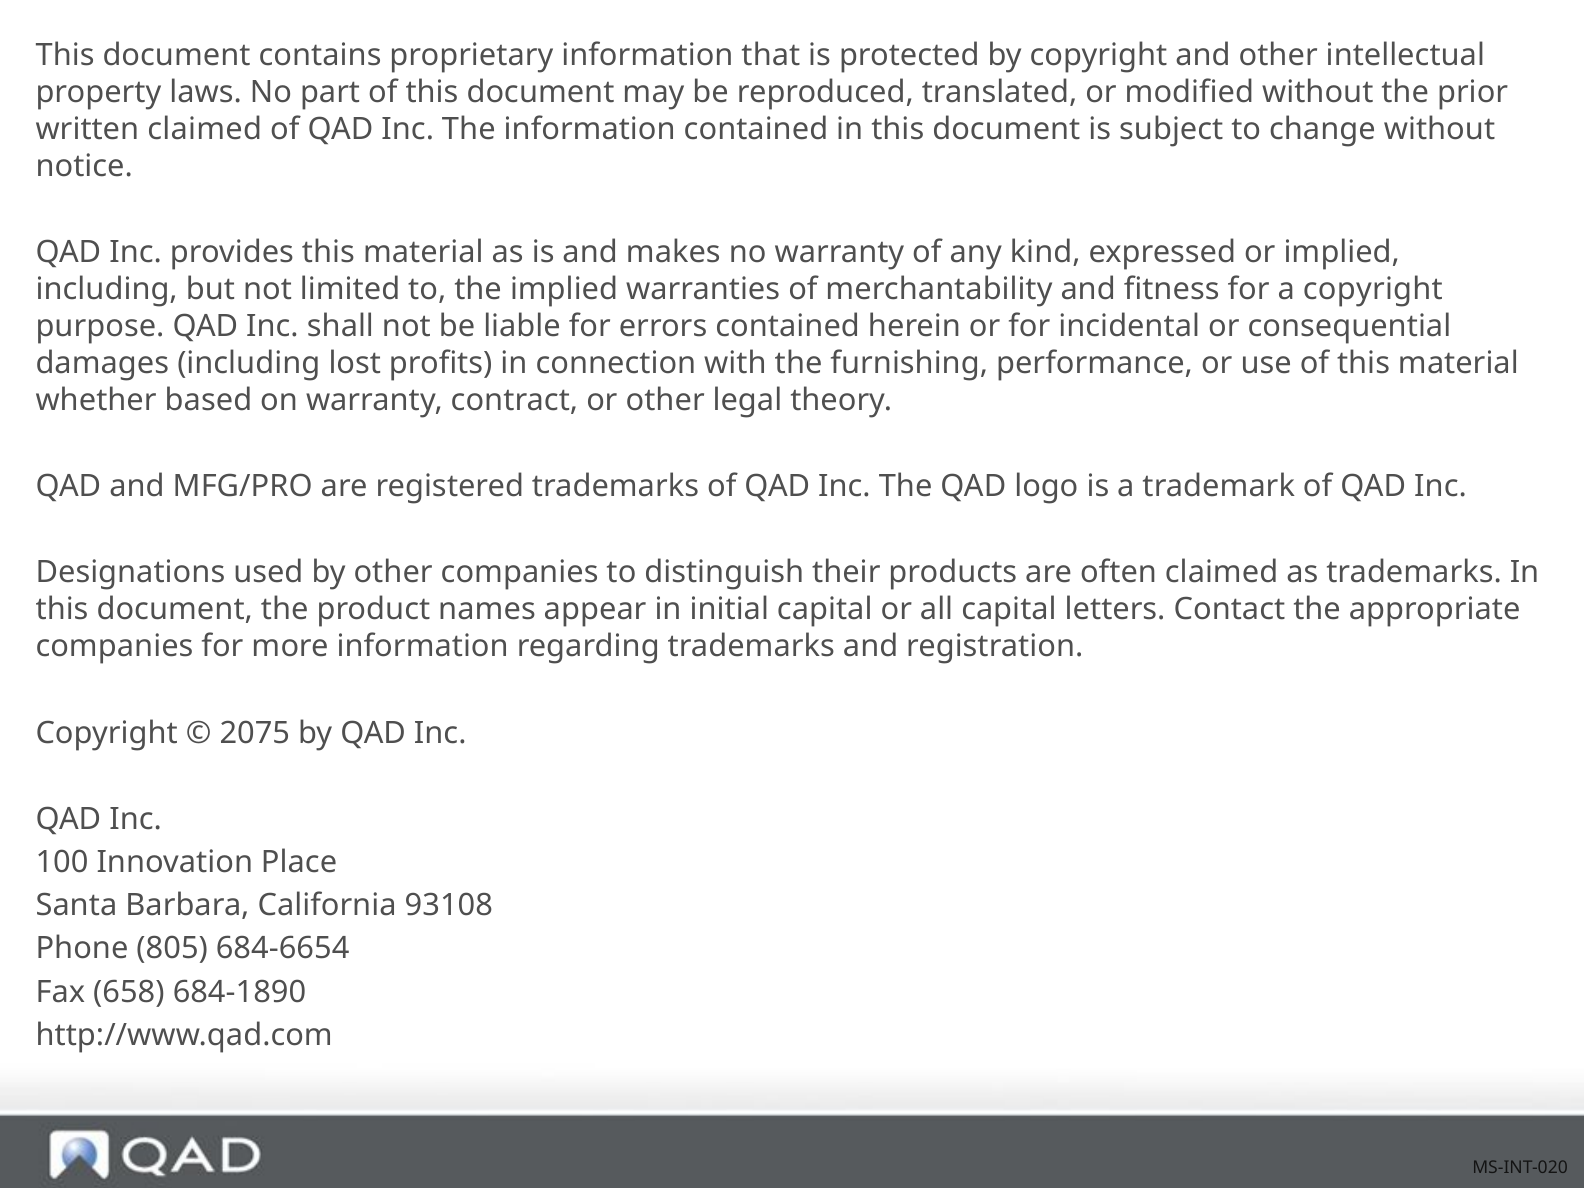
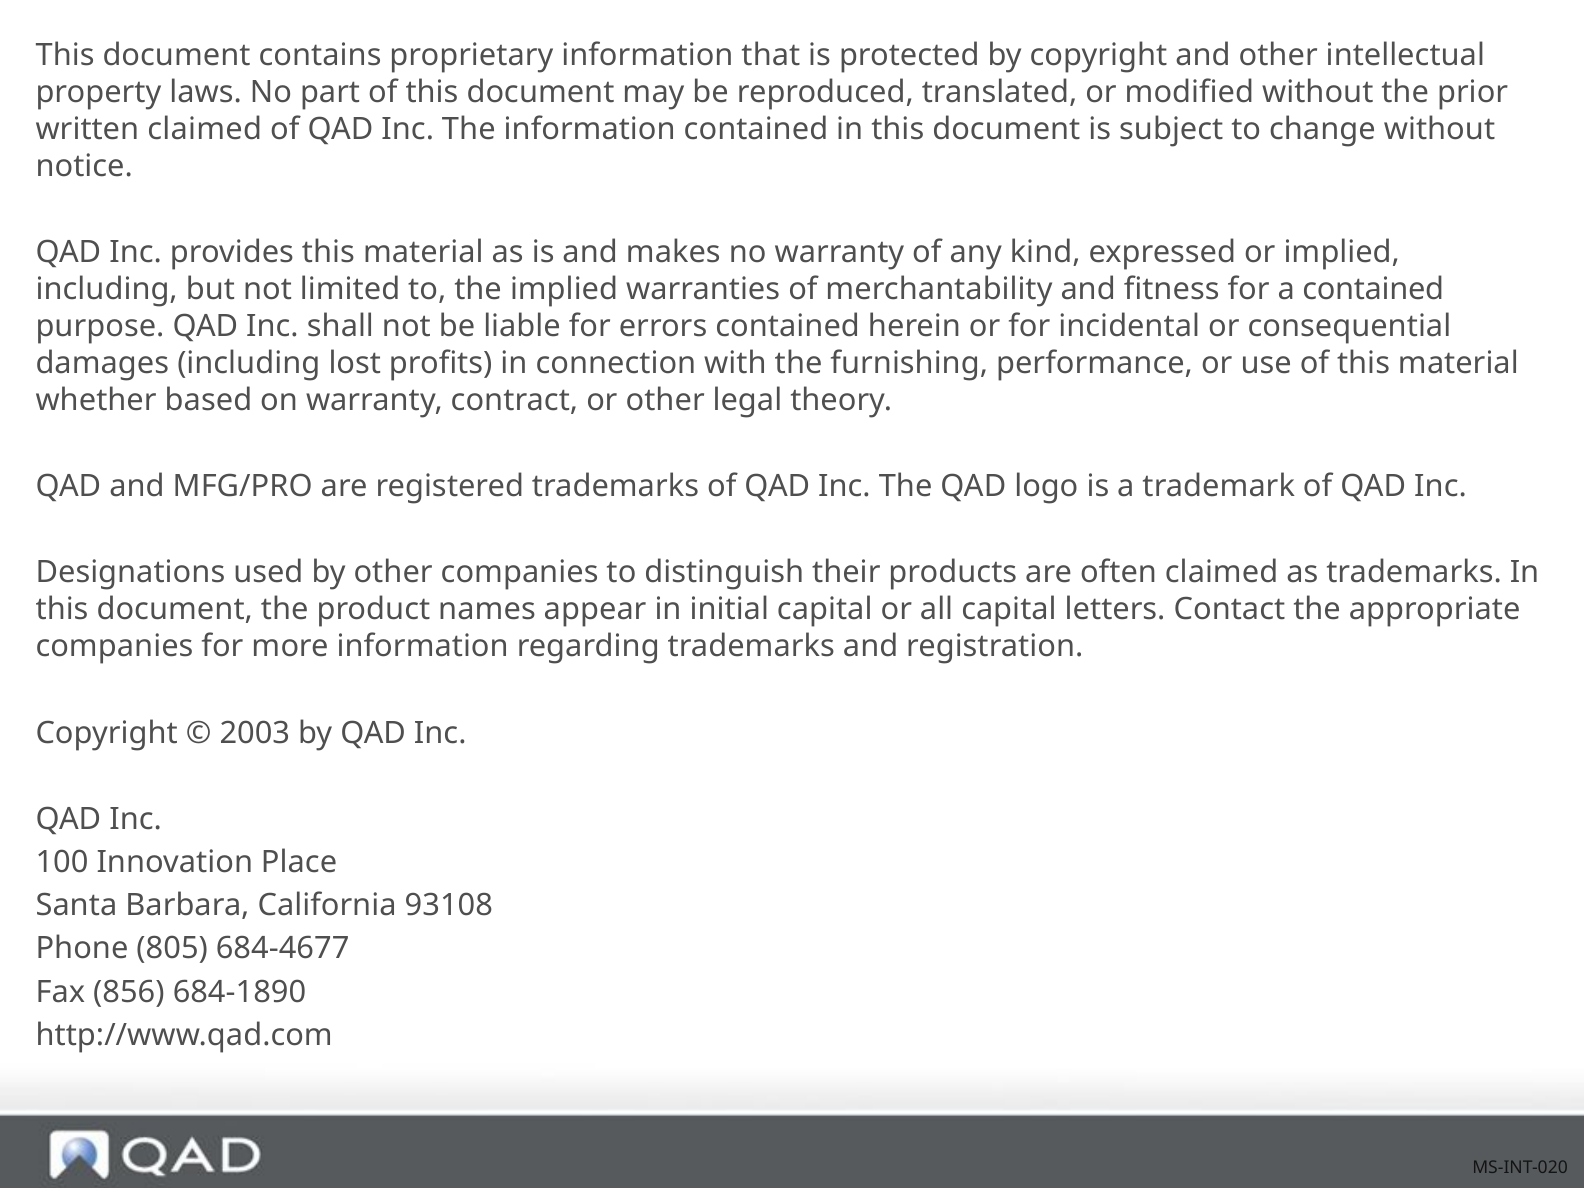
a copyright: copyright -> contained (1373, 289)
2075: 2075 -> 2003 (255, 733)
684-6654: 684-6654 -> 684-4677 (283, 949)
658: 658 -> 856 (129, 992)
